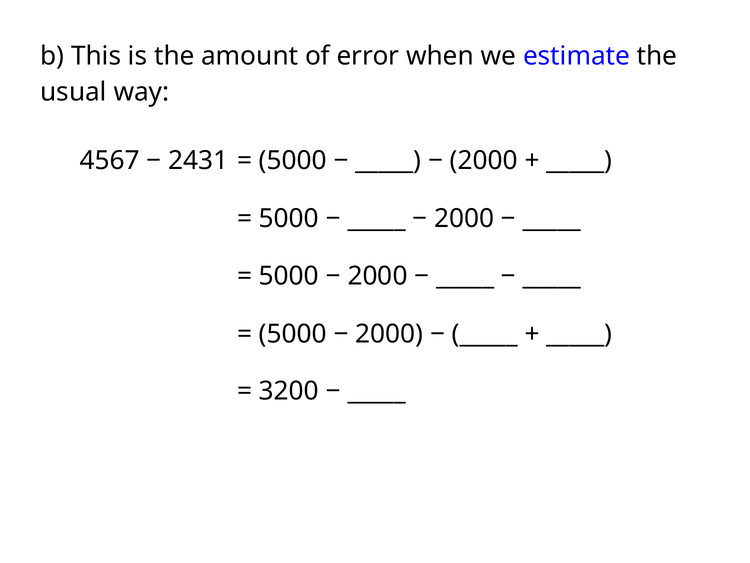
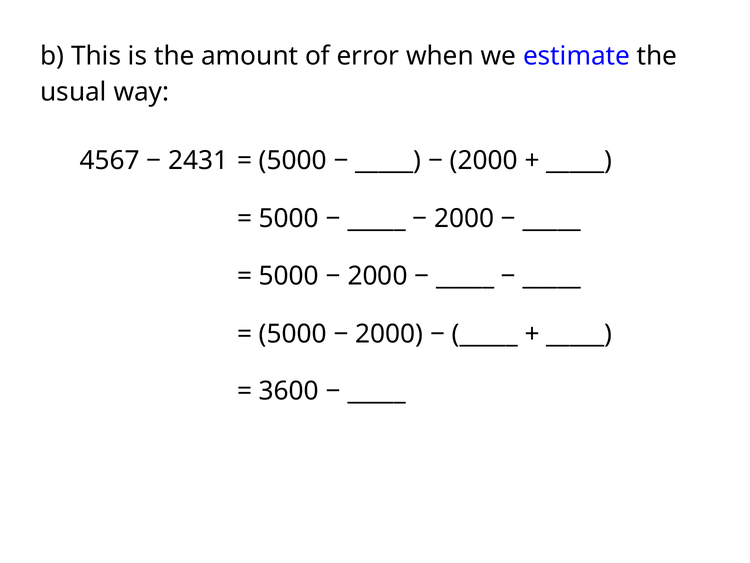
3200: 3200 -> 3600 (289, 391)
